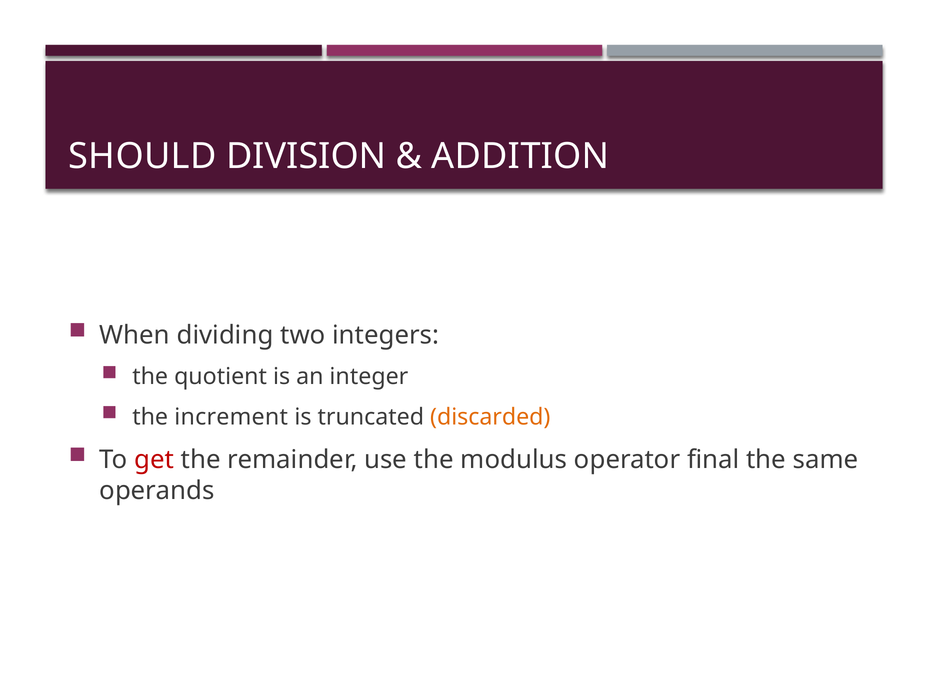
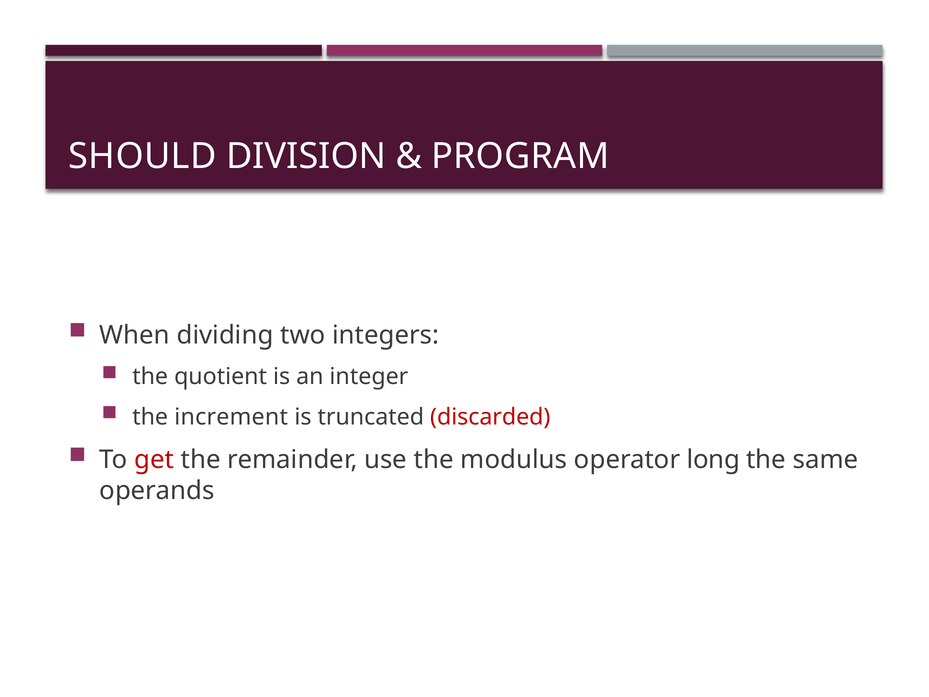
ADDITION: ADDITION -> PROGRAM (520, 156)
discarded colour: orange -> red (490, 417)
final: final -> long (713, 459)
